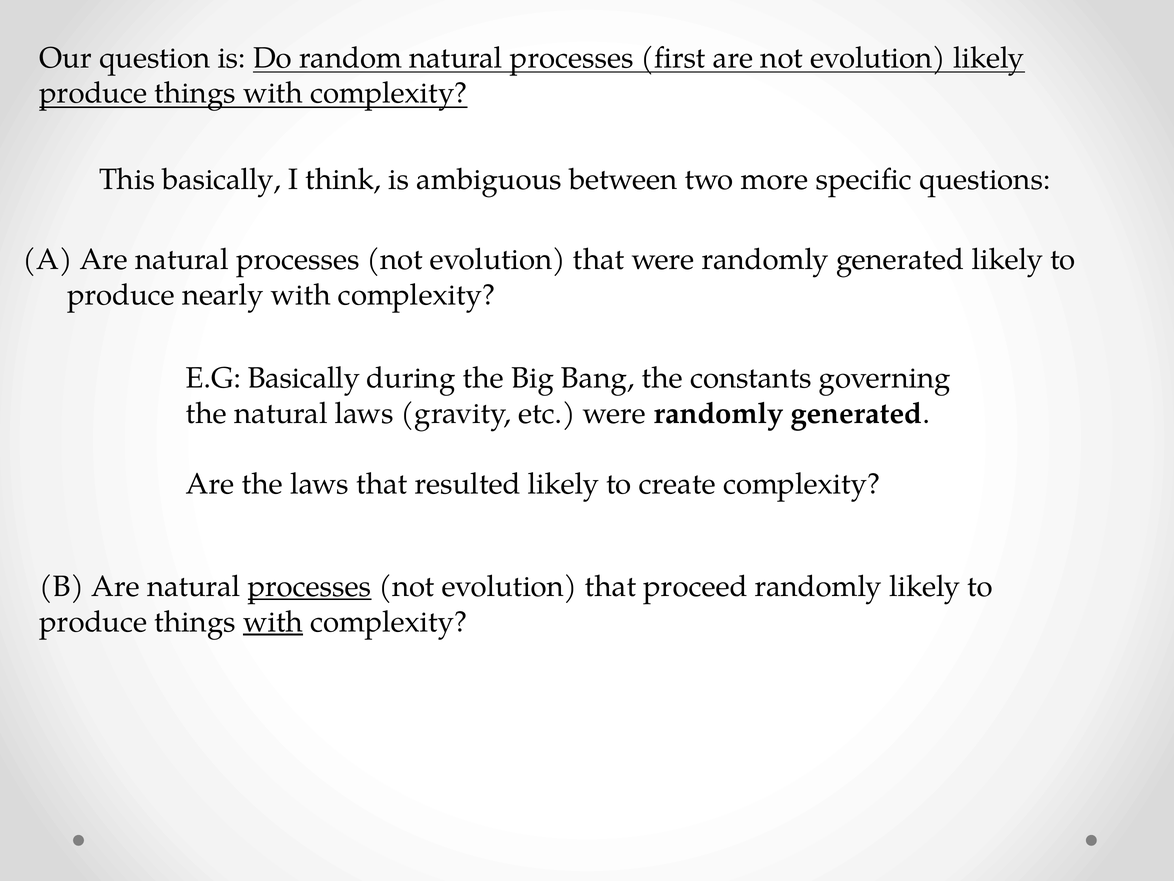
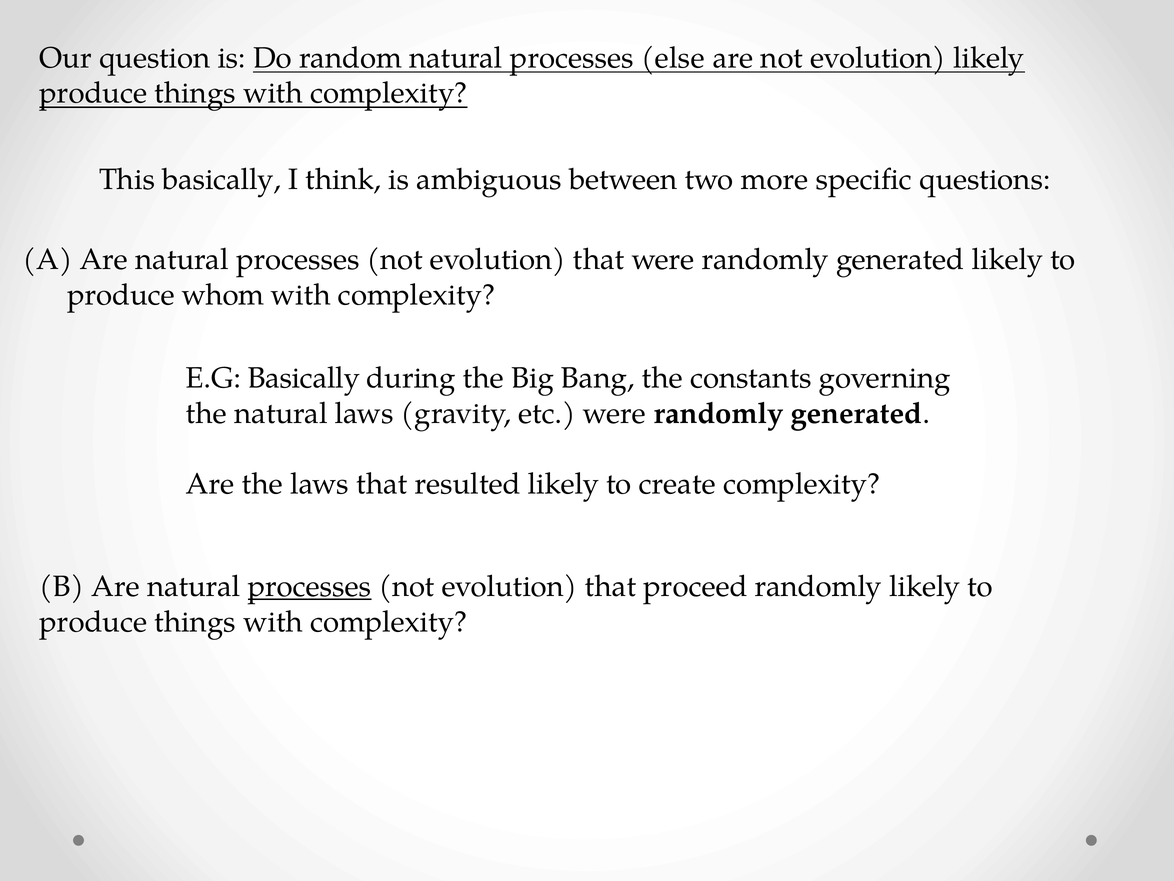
first: first -> else (673, 58)
nearly: nearly -> whom (223, 295)
with underline: present -> none (273, 622)
